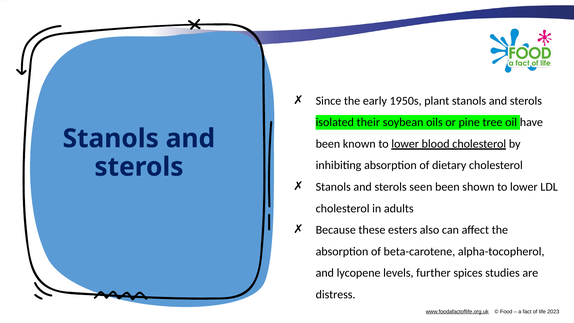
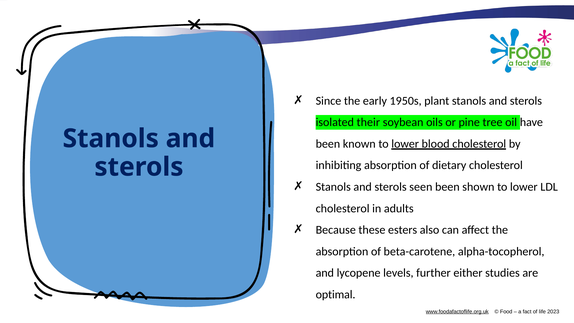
spices: spices -> either (468, 273)
distress: distress -> optimal (336, 294)
